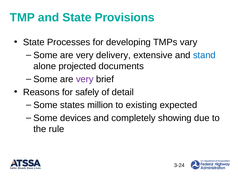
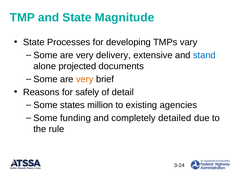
Provisions: Provisions -> Magnitude (125, 18)
very colour: purple -> orange (85, 79)
expected: expected -> agencies (178, 105)
devices: devices -> funding (75, 118)
showing: showing -> detailed (175, 118)
